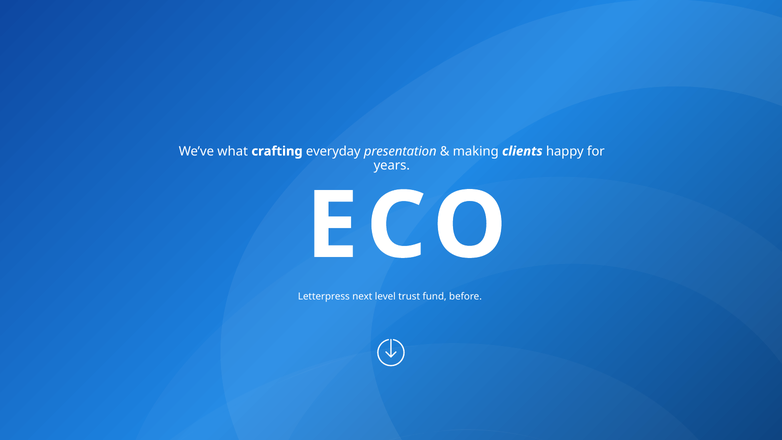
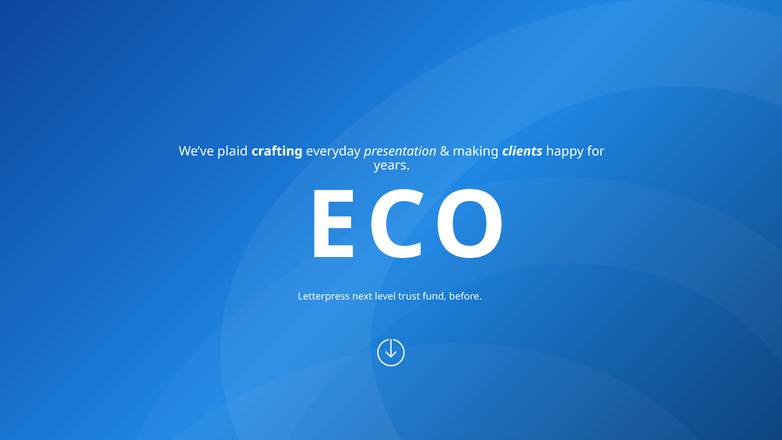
what: what -> plaid (233, 151)
